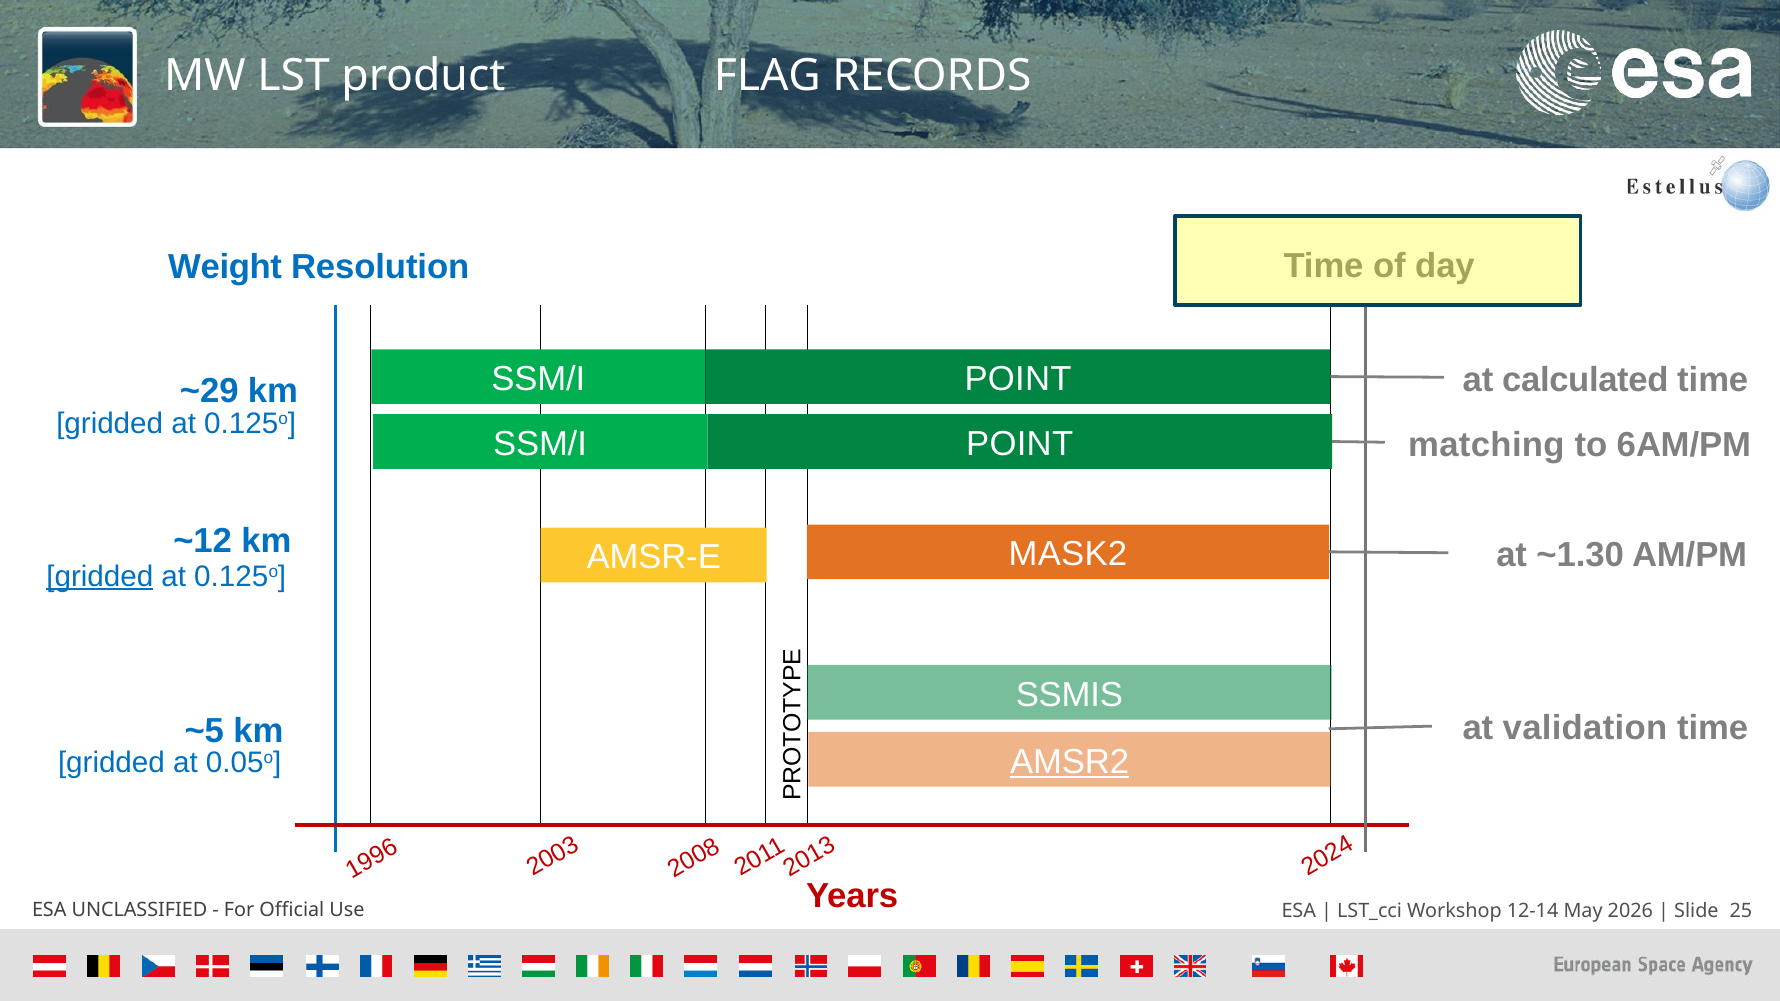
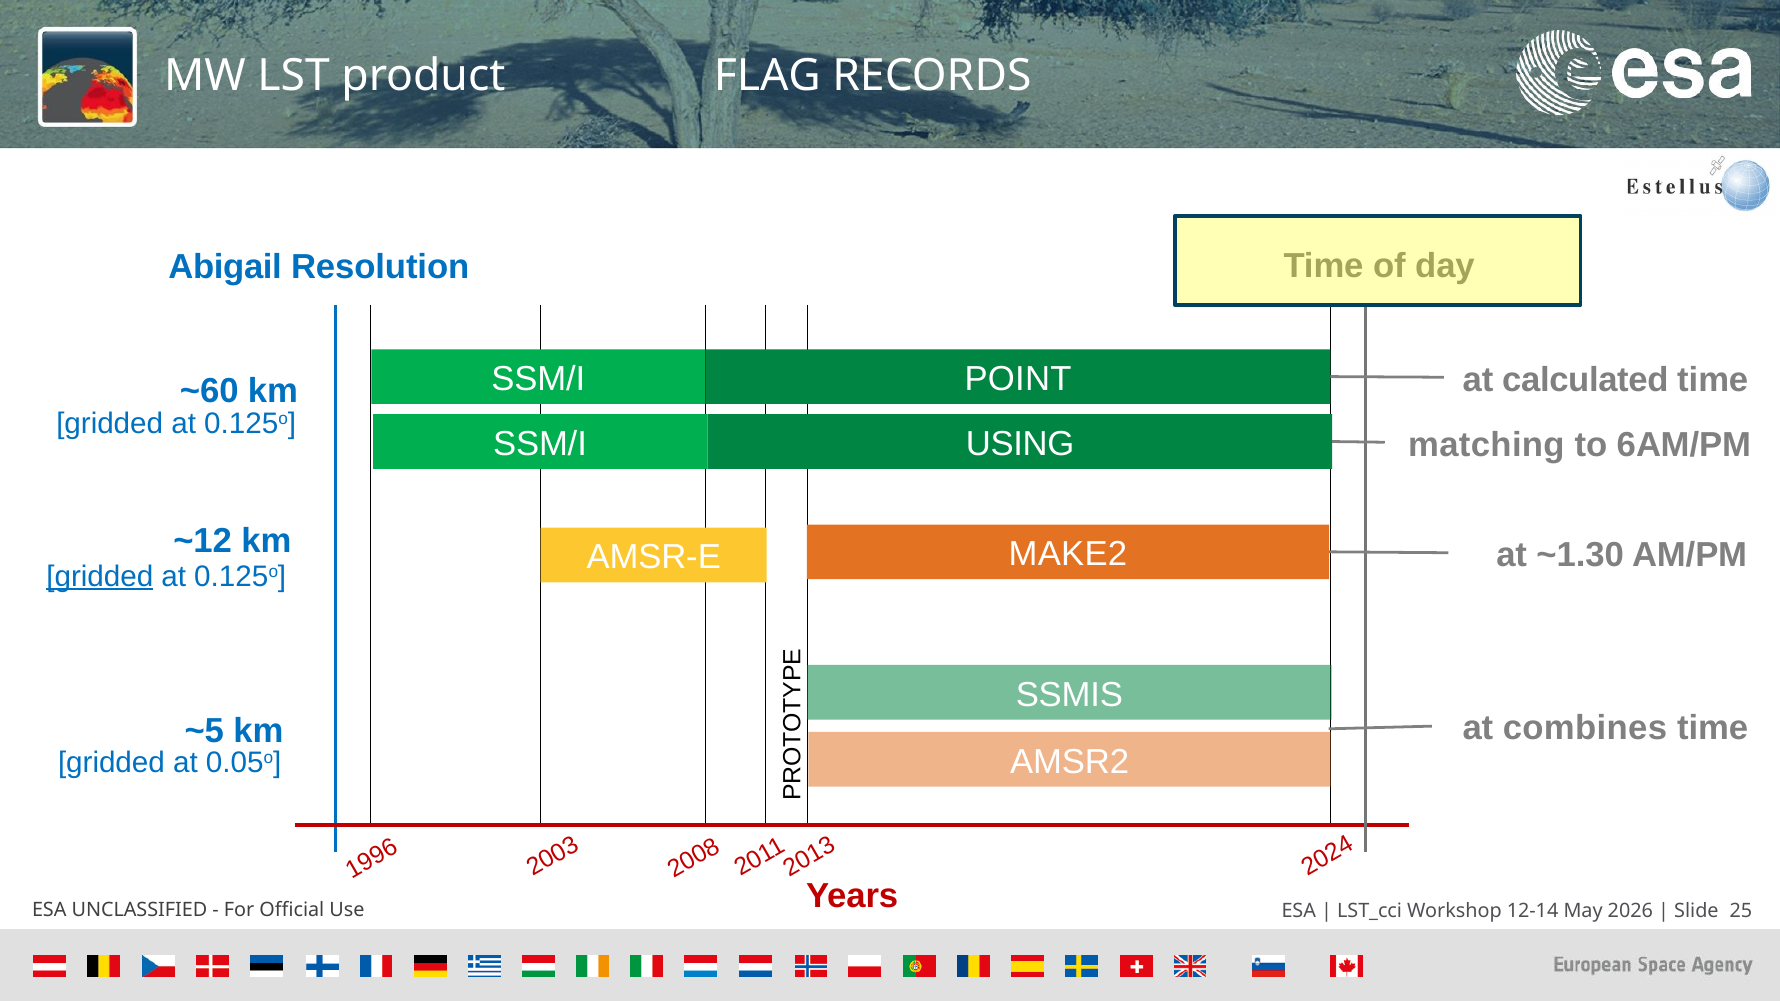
Weight: Weight -> Abigail (225, 267)
~29: ~29 -> ~60 (209, 391)
SSM/I POINT: POINT -> USING (1020, 444)
MASK2: MASK2 -> MAKE2 (1068, 554)
validation: validation -> combines (1585, 729)
AMSR2 underline: present -> none (1070, 762)
